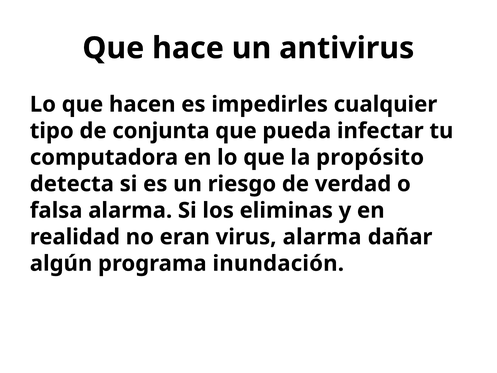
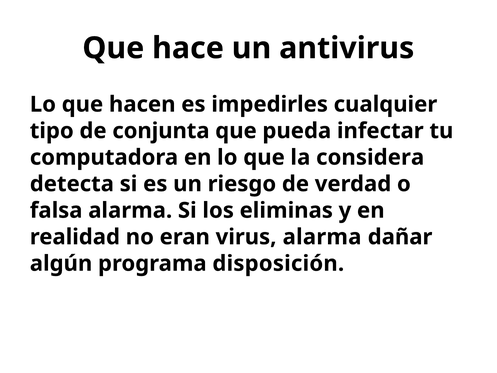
propósito: propósito -> considera (370, 157)
inundación: inundación -> disposición (278, 263)
